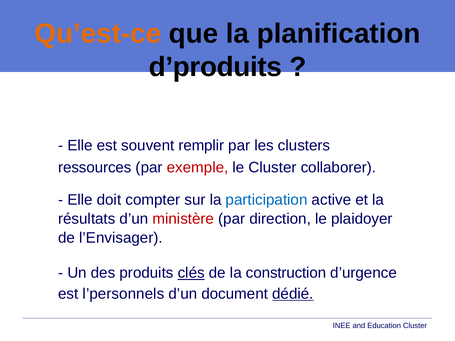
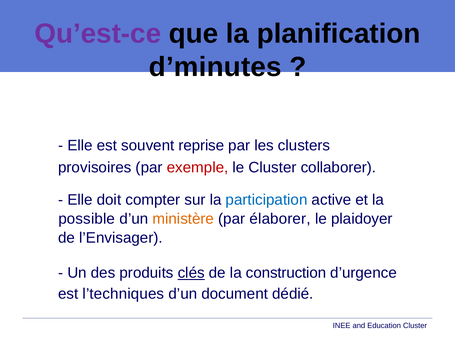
Qu’est-ce colour: orange -> purple (98, 34)
d’produits: d’produits -> d’minutes (215, 67)
remplir: remplir -> reprise (201, 146)
ressources: ressources -> provisoires (95, 168)
résultats: résultats -> possible (87, 219)
ministère colour: red -> orange (183, 219)
direction: direction -> élaborer (280, 219)
l’personnels: l’personnels -> l’techniques (123, 294)
dédié underline: present -> none (293, 294)
